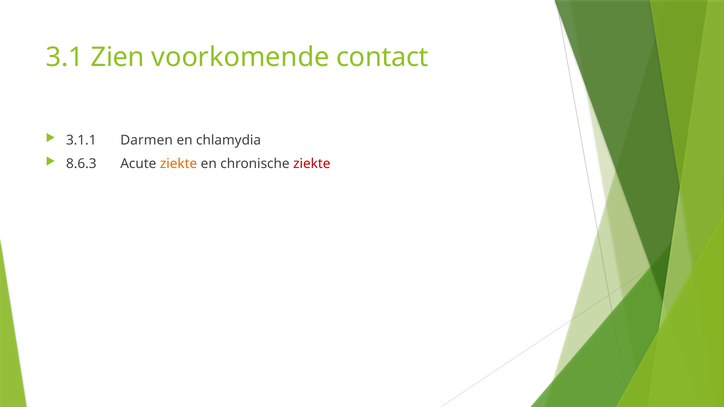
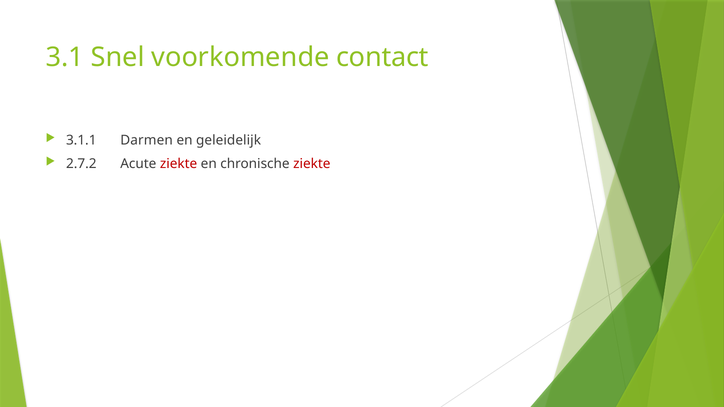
Zien: Zien -> Snel (118, 57)
chlamydia: chlamydia -> geleidelijk (229, 140)
8.6.3: 8.6.3 -> 2.7.2 (81, 164)
ziekte colour: orange -> red (179, 164)
